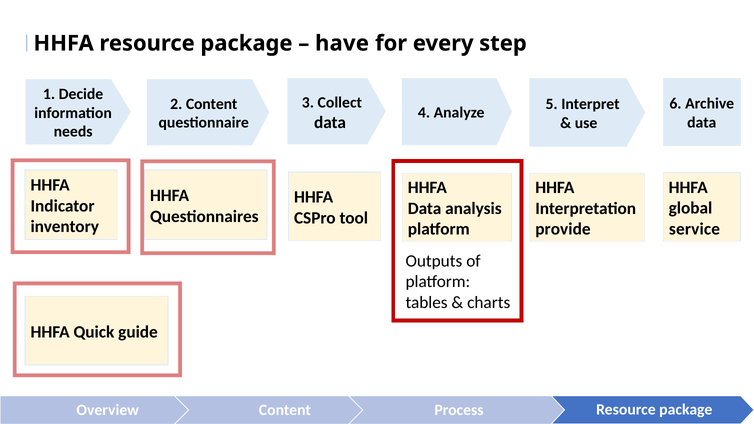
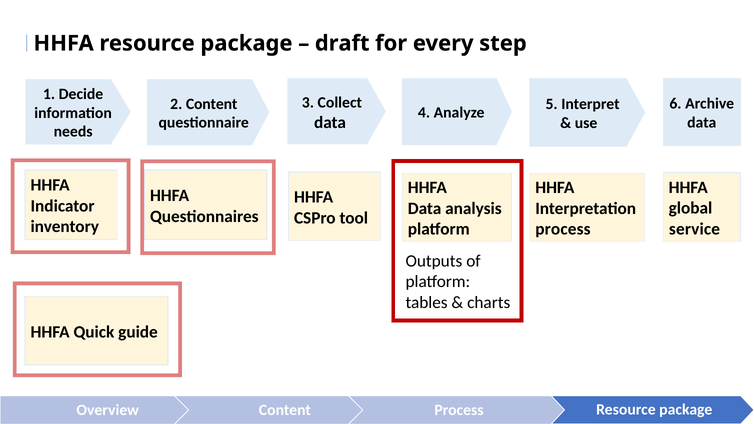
have: have -> draft (342, 43)
provide: provide -> process (563, 229)
